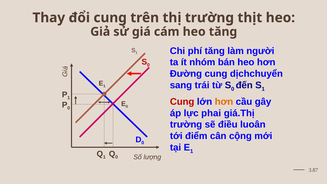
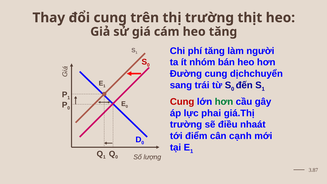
hơn colour: orange -> green (224, 102)
luoân: luoân -> nhaát (253, 125)
cộng: cộng -> cạnh (240, 136)
